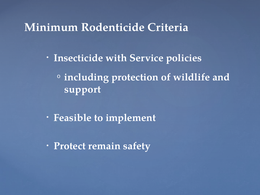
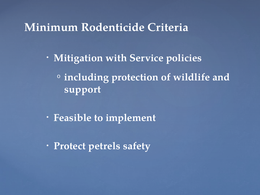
Insecticide: Insecticide -> Mitigation (78, 58)
remain: remain -> petrels (104, 146)
